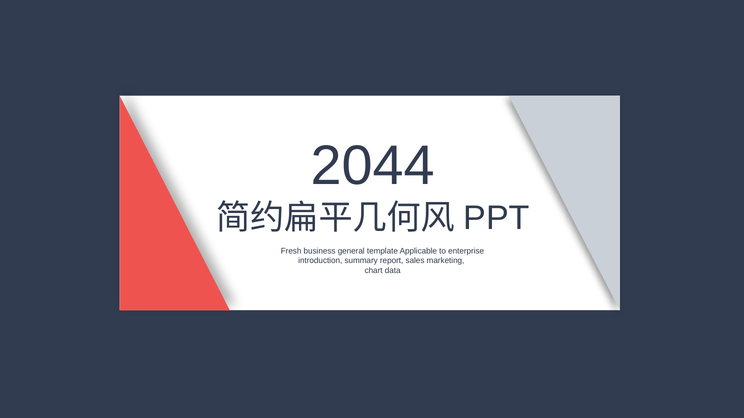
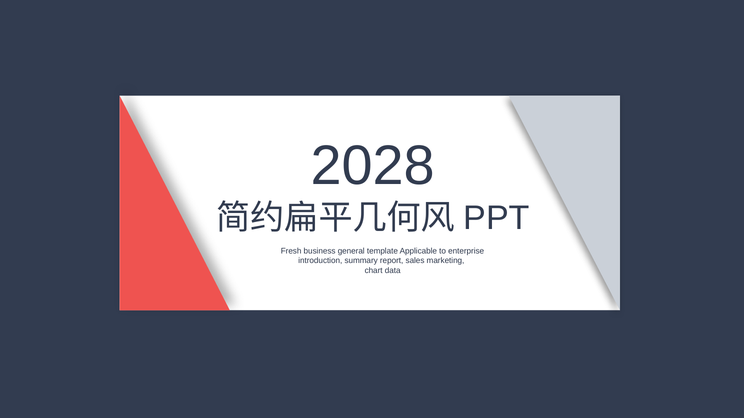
2044: 2044 -> 2028 (373, 166)
